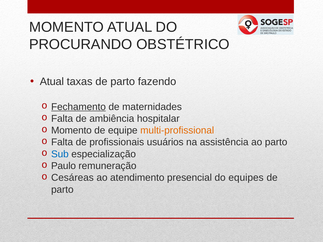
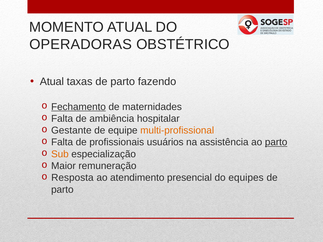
PROCURANDO: PROCURANDO -> OPERADORAS (81, 44)
Momento: Momento -> Gestante (71, 131)
parto underline: none -> present (276, 142)
Sub colour: blue -> orange (60, 154)
Paulo: Paulo -> Maior (63, 166)
Cesáreas: Cesáreas -> Resposta (72, 178)
